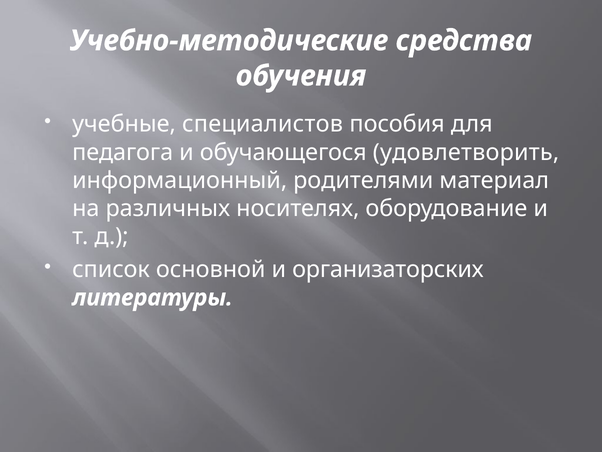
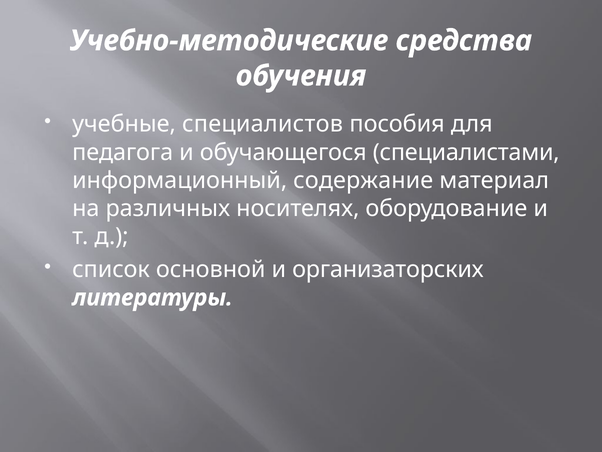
удовлетворить: удовлетворить -> специалистами (466, 152)
родителями: родителями -> содержание (363, 180)
